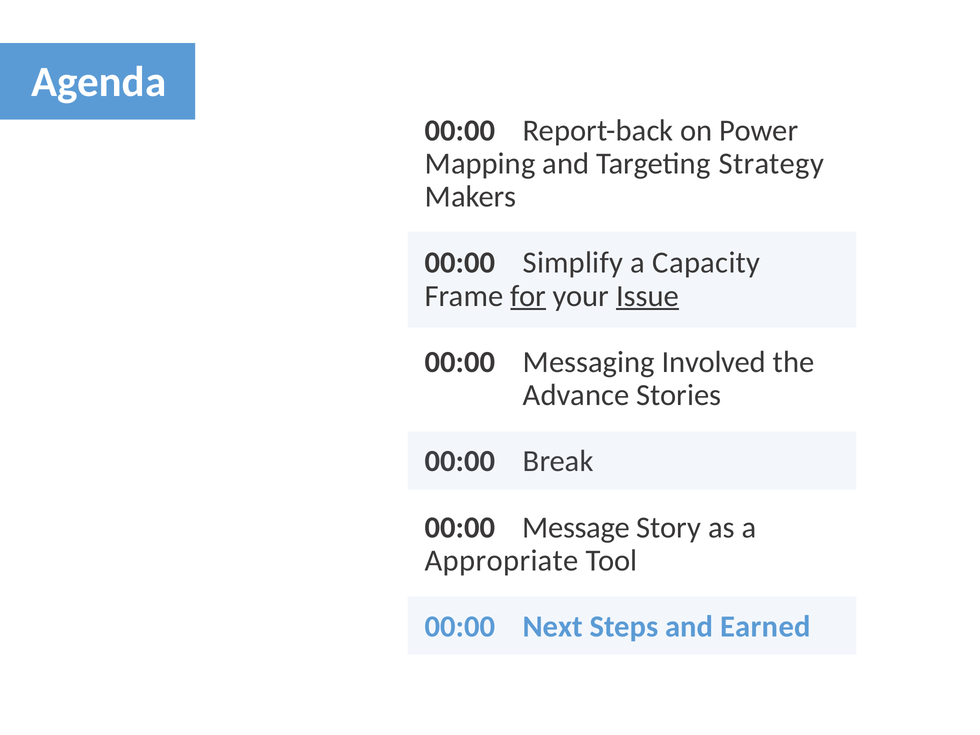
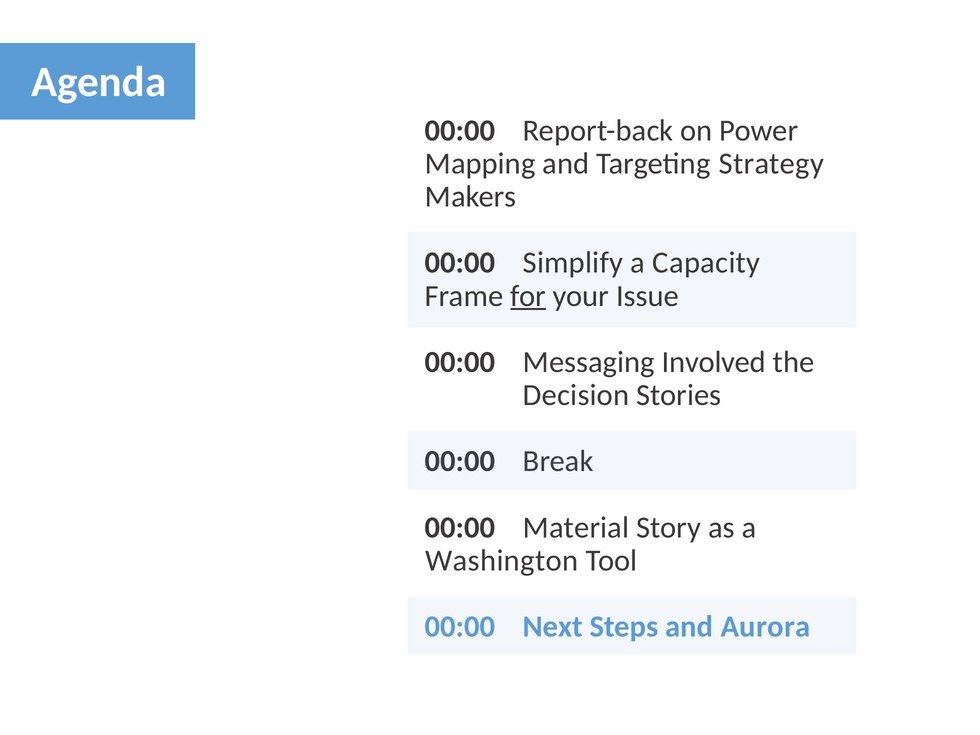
Issue underline: present -> none (648, 296)
Advance: Advance -> Decision (576, 395)
Message: Message -> Material (576, 528)
Appropriate: Appropriate -> Washington (502, 561)
Earned: Earned -> Aurora (765, 627)
